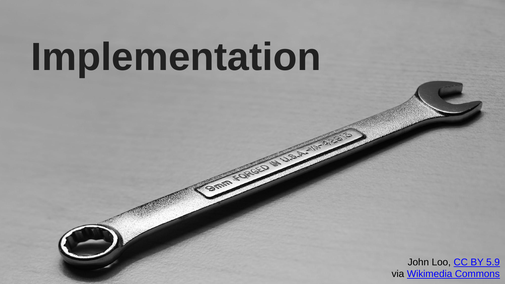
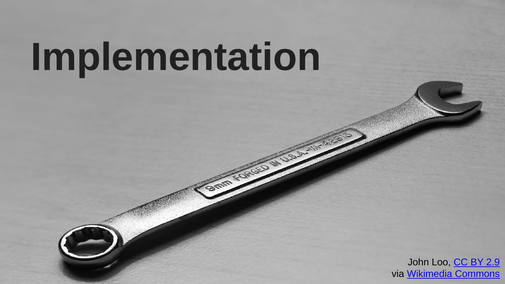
5.9: 5.9 -> 2.9 (493, 262)
